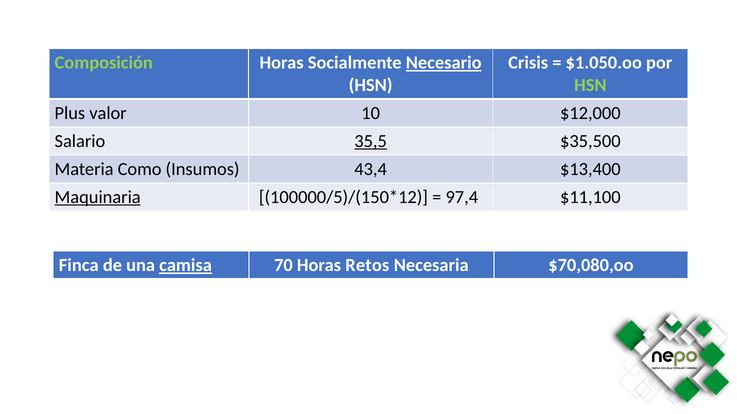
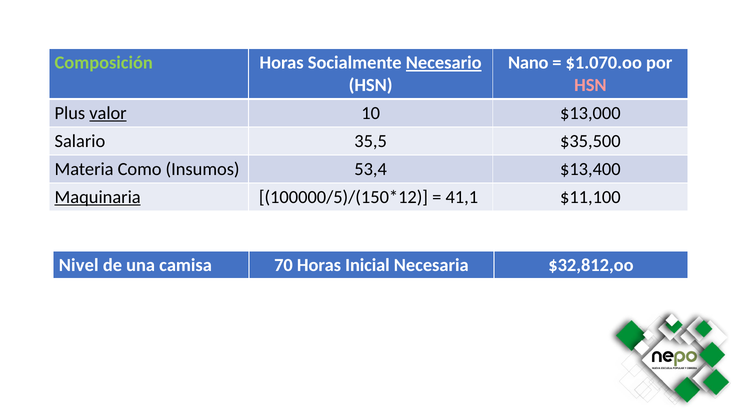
Crisis: Crisis -> Nano (528, 63)
$1.050.oo: $1.050.oo -> $1.070.oo (604, 63)
HSN colour: light green -> pink (590, 85)
valor underline: none -> present (108, 113)
$12,000: $12,000 -> $13,000 (590, 113)
35,5 underline: present -> none (371, 141)
43,4: 43,4 -> 53,4 (371, 169)
97,4: 97,4 -> 41,1 (462, 197)
Finca: Finca -> Nivel (79, 266)
camisa underline: present -> none (186, 266)
Retos: Retos -> Inicial (367, 266)
$70,080,oo: $70,080,oo -> $32,812,oo (591, 266)
